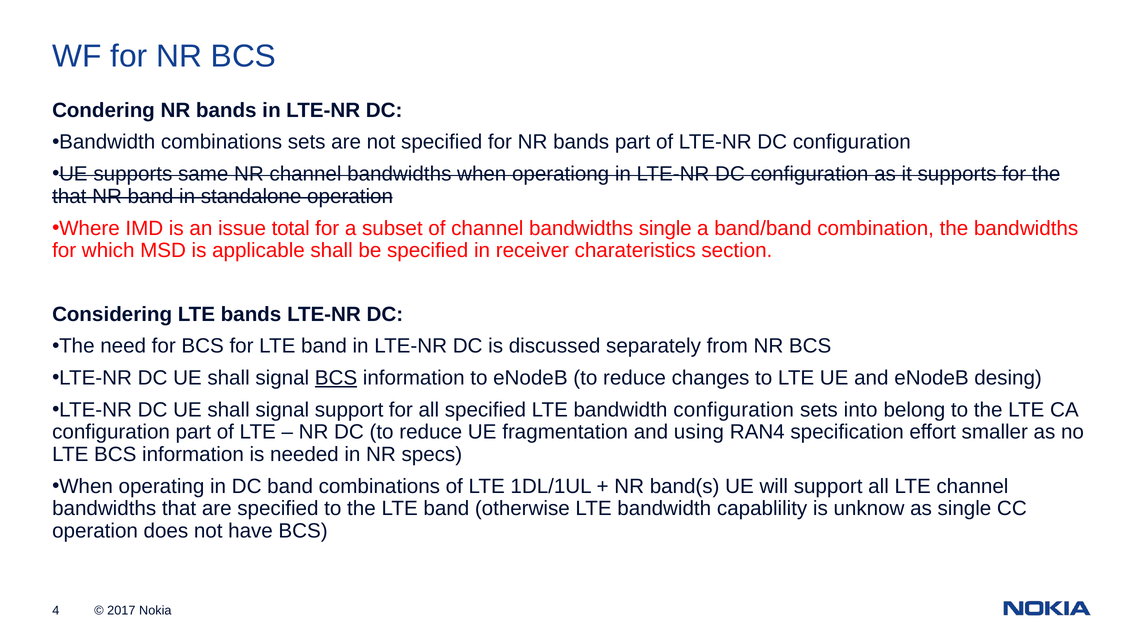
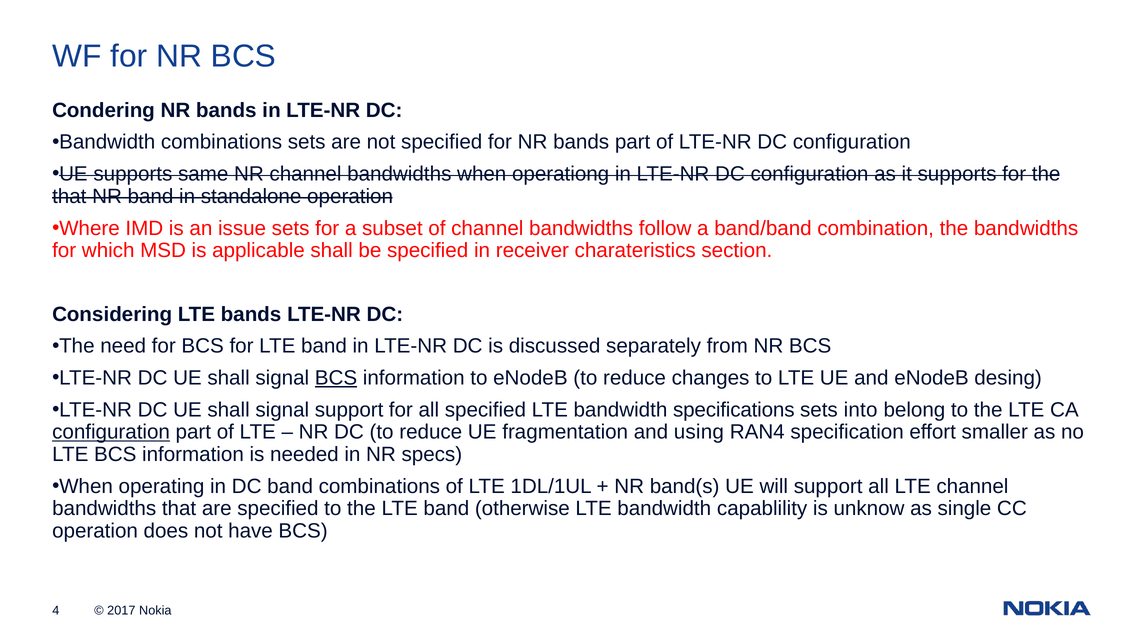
issue total: total -> sets (291, 228)
bandwidths single: single -> follow (665, 228)
bandwidth configuration: configuration -> specifications (734, 409)
configuration underline: none -> present (111, 432)
